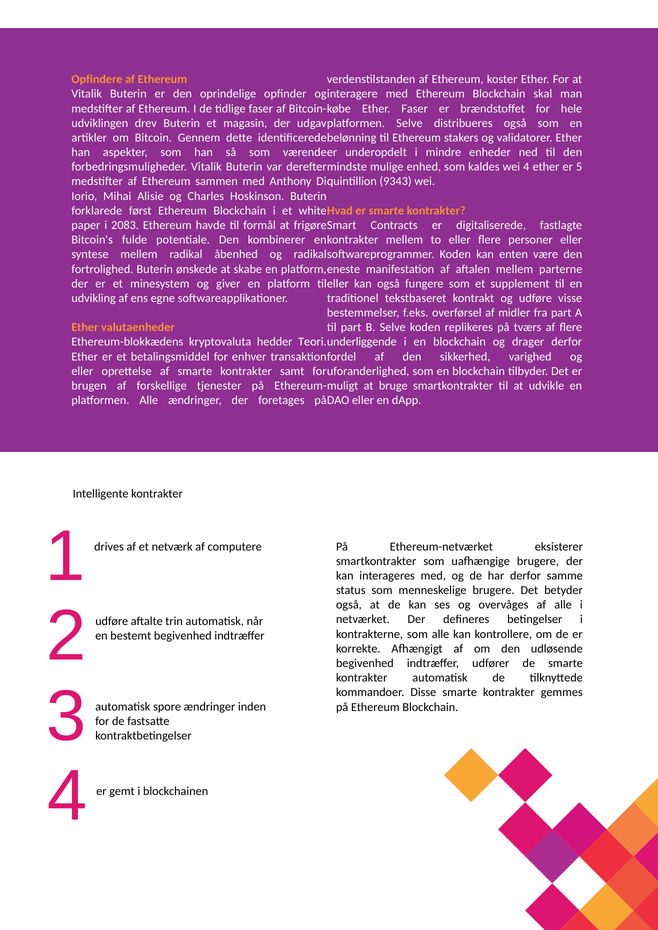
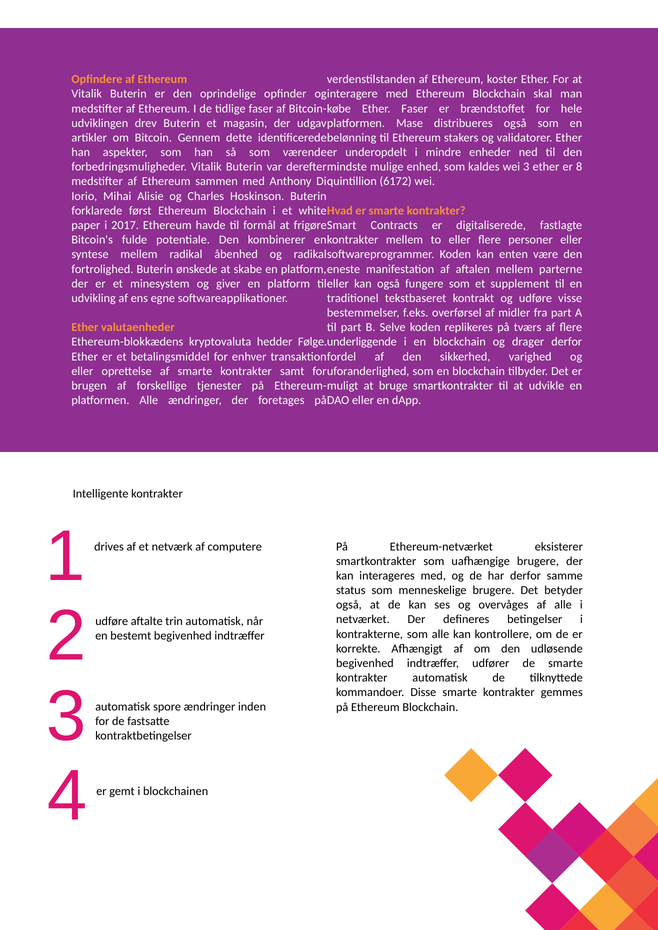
platformen Selve: Selve -> Mase (410, 123)
wei 4: 4 -> 3 (526, 167)
5: 5 -> 8 (579, 167)
9343: 9343 -> 6172 (396, 182)
2083: 2083 -> 2017 (125, 225)
Teori: Teori -> Følge (312, 342)
